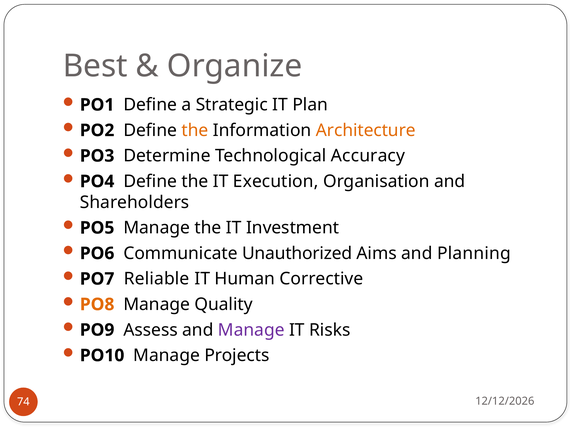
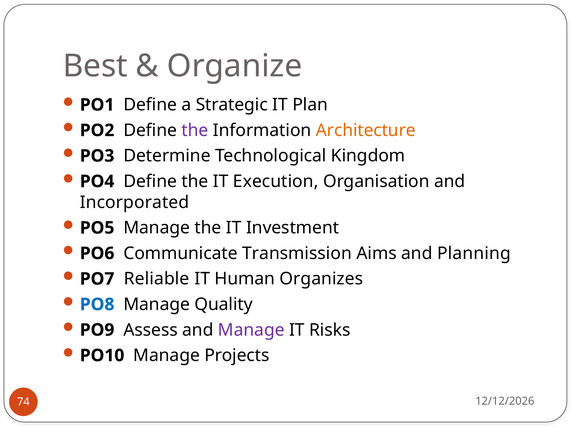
the colour: orange -> purple (195, 130)
Accuracy: Accuracy -> Kingdom (368, 156)
Shareholders: Shareholders -> Incorporated (135, 202)
Unauthorized: Unauthorized -> Transmission (297, 254)
Corrective: Corrective -> Organizes (321, 279)
PO8 colour: orange -> blue (97, 305)
